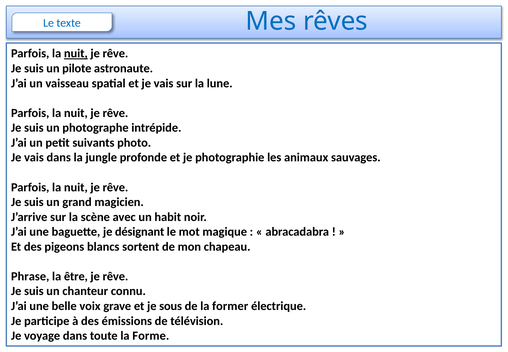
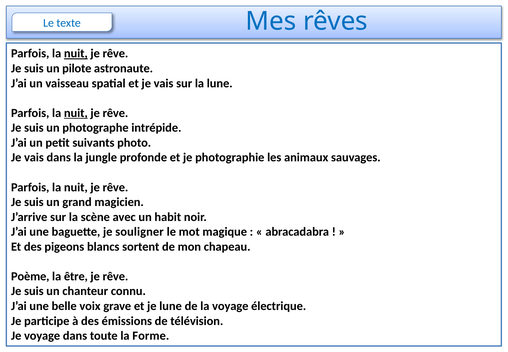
nuit underline: none -> present (76, 113)
désignant: désignant -> souligner (140, 232)
Phrase: Phrase -> Poème (30, 276)
je sous: sous -> lune (171, 306)
la former: former -> voyage (230, 306)
